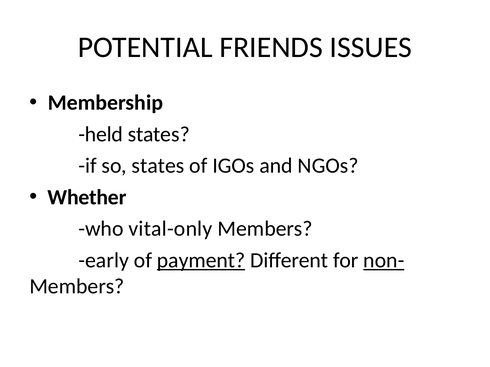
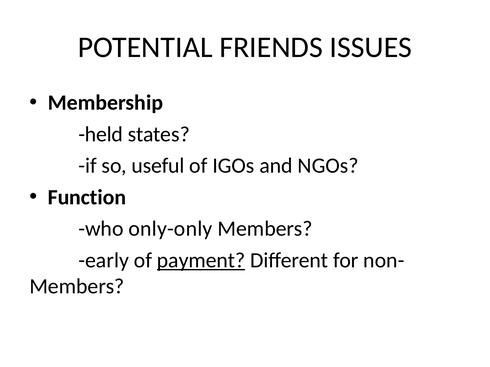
so states: states -> useful (158, 166)
Whether: Whether -> Function (87, 198)
vital-only: vital-only -> only-only (170, 229)
non- underline: present -> none (384, 261)
